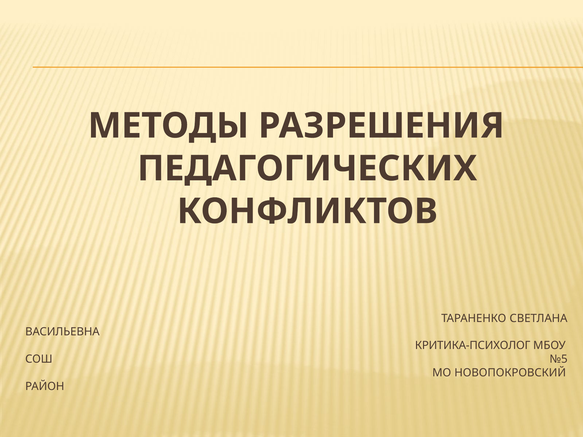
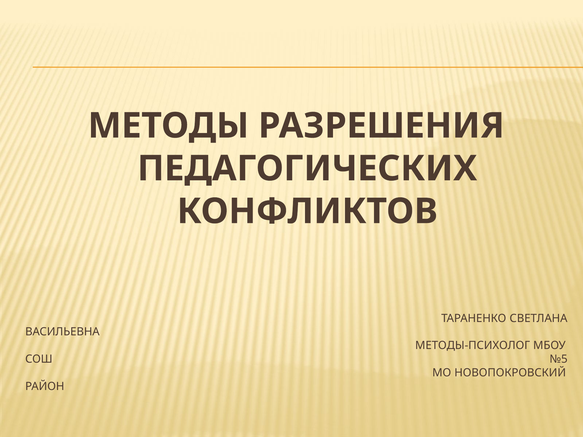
КРИТИКА-ПСИХОЛОГ: КРИТИКА-ПСИХОЛОГ -> МЕТОДЫ-ПСИХОЛОГ (473, 346)
